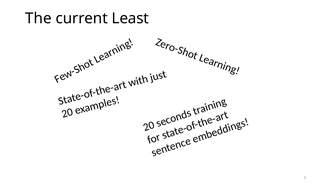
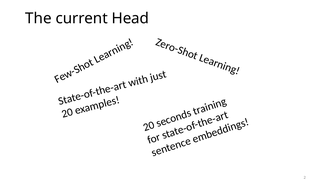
Least: Least -> Head (130, 18)
